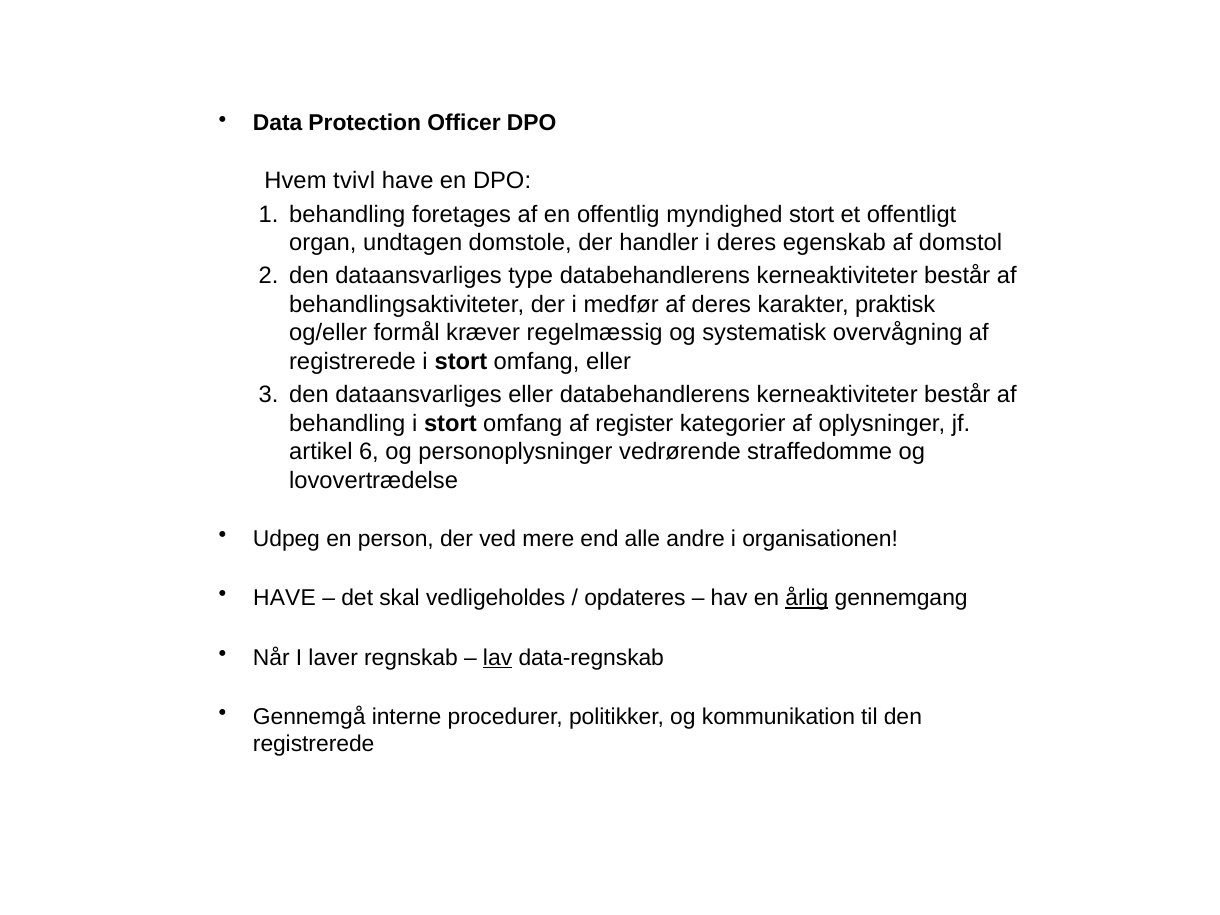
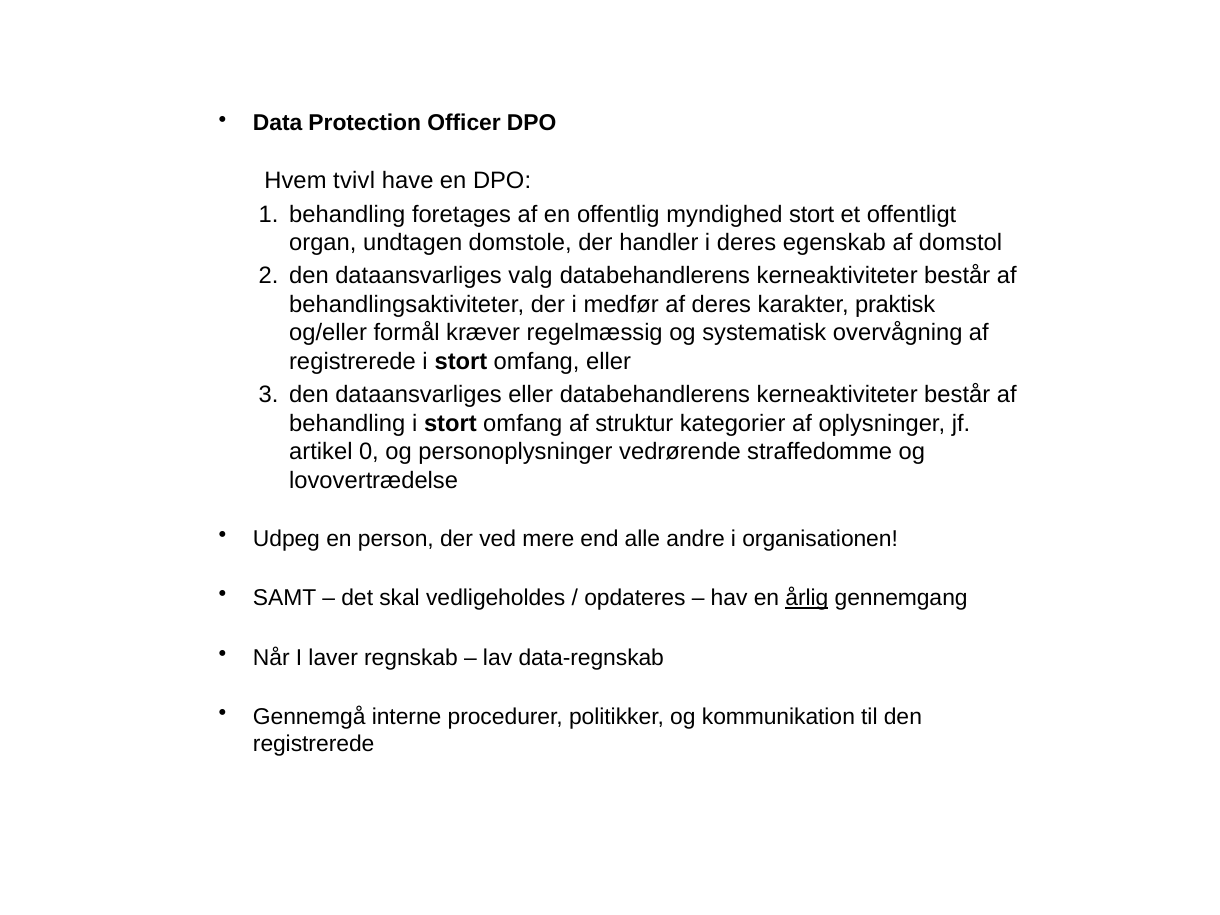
type: type -> valg (531, 276)
register: register -> struktur (634, 423)
6: 6 -> 0 (369, 452)
HAVE: HAVE -> SAMT (285, 598)
lav underline: present -> none (498, 658)
